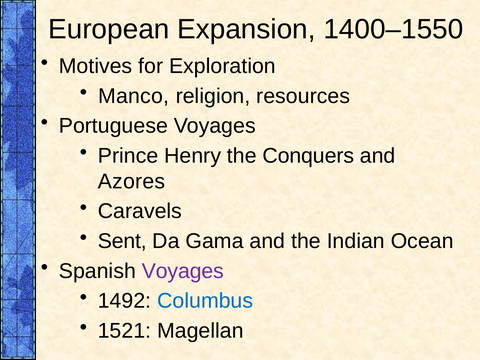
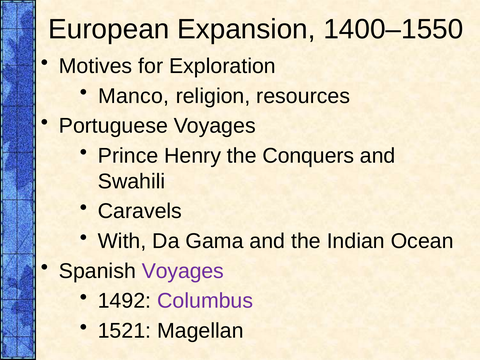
Azores: Azores -> Swahili (132, 181)
Sent: Sent -> With (122, 241)
Columbus colour: blue -> purple (205, 301)
